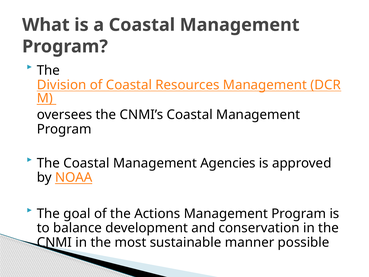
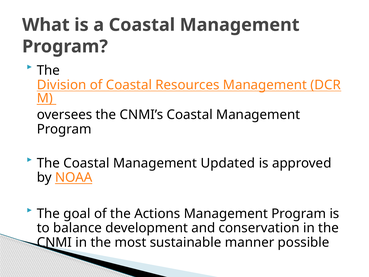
Agencies: Agencies -> Updated (228, 163)
